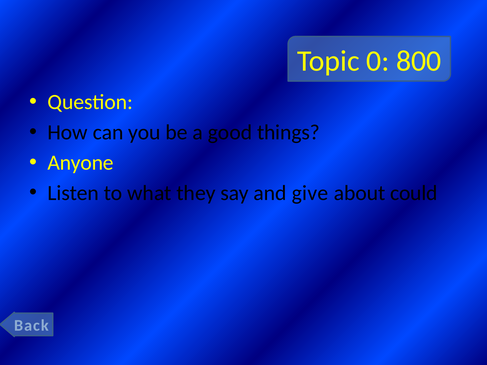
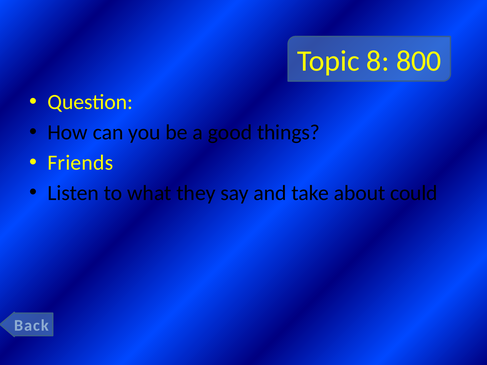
0: 0 -> 8 (378, 61)
Anyone: Anyone -> Friends (80, 163)
give: give -> take (310, 193)
